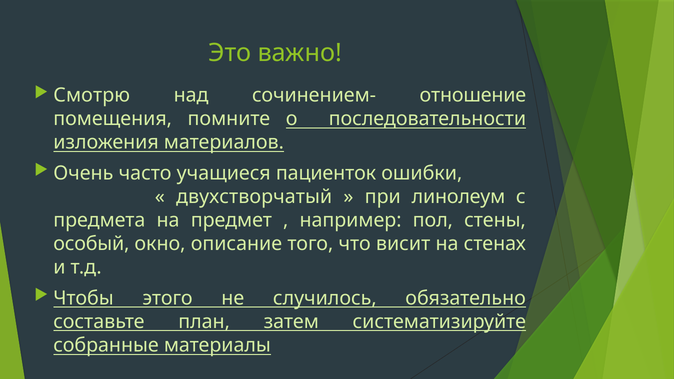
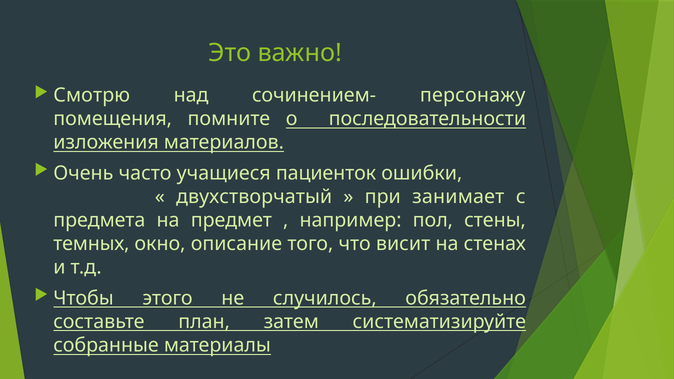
отношение: отношение -> персонажу (473, 95)
линолеум: линолеум -> занимает (458, 197)
особый: особый -> темных (91, 244)
